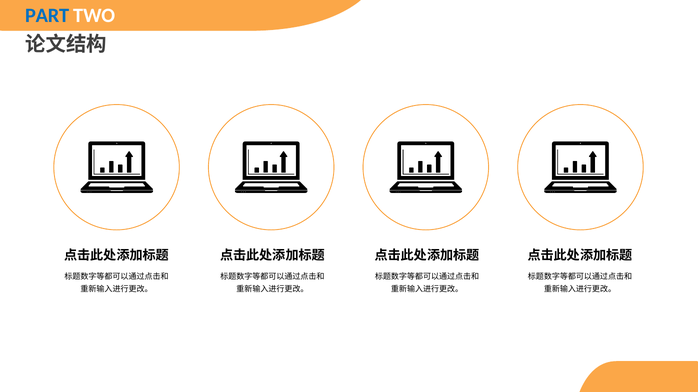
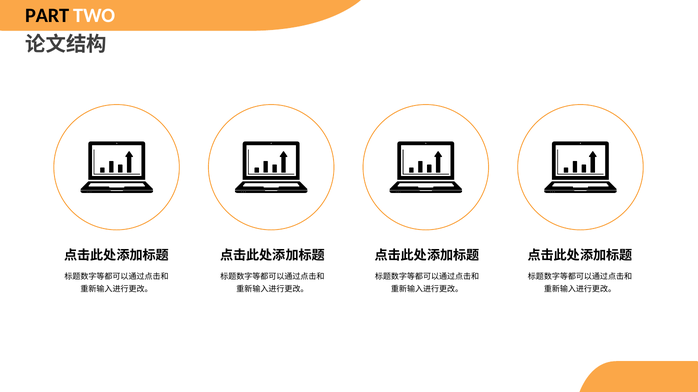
PART colour: blue -> black (47, 16)
